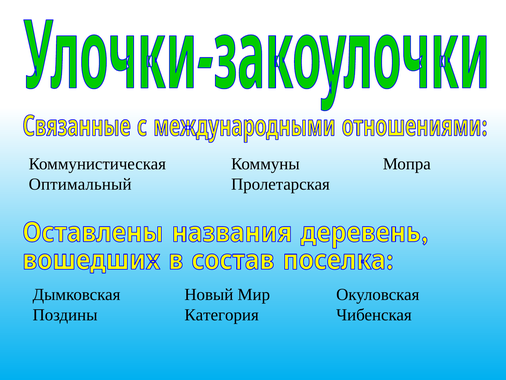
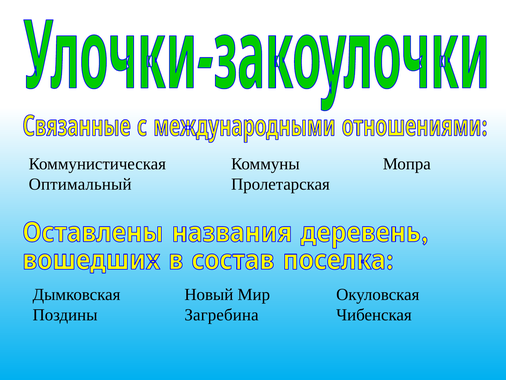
Категория: Категория -> Загребина (222, 314)
